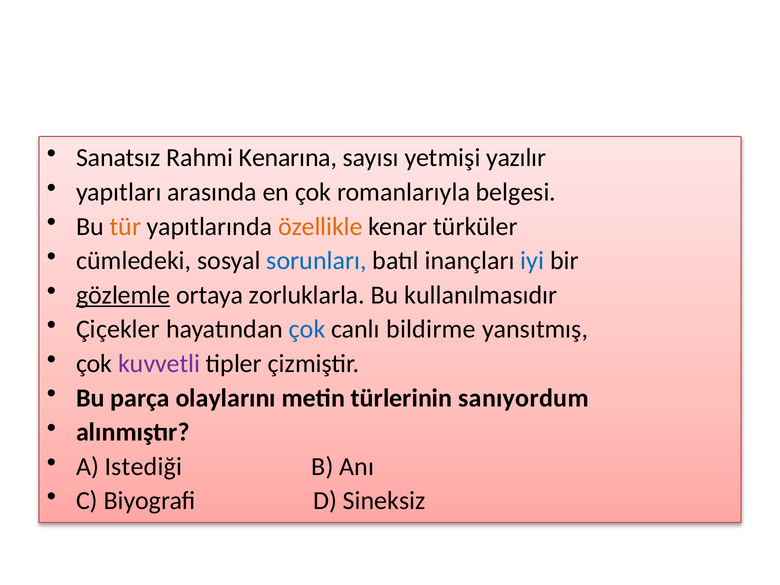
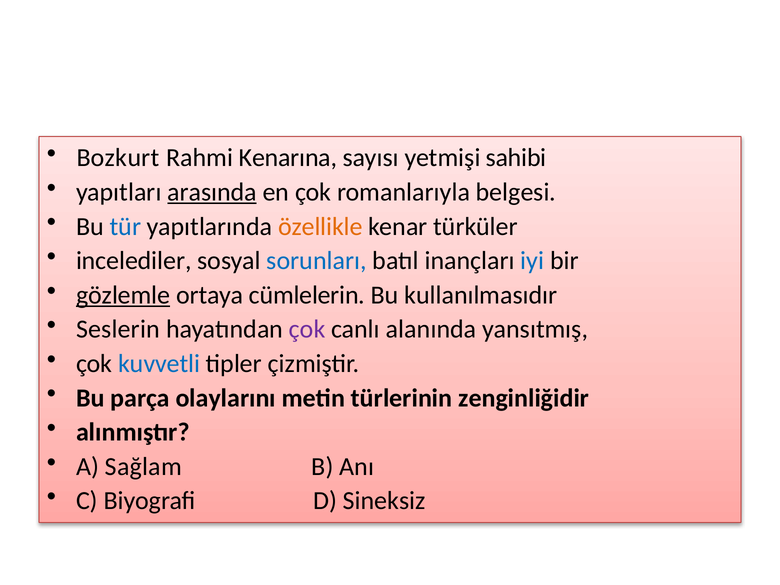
Sanatsız: Sanatsız -> Bozkurt (118, 158)
yazılır: yazılır -> sahibi (516, 158)
arasında underline: none -> present (212, 192)
tür colour: orange -> blue (125, 226)
cümledeki: cümledeki -> incelediler (134, 261)
zorluklarla: zorluklarla -> cümlelerin (307, 295)
Çiçekler: Çiçekler -> Seslerin (118, 329)
çok colour: blue -> purple (307, 329)
bildirme: bildirme -> alanında (431, 329)
kuvvetli colour: purple -> blue (159, 364)
sanıyordum: sanıyordum -> zenginliğidir (524, 398)
Istediği: Istediği -> Sağlam (143, 467)
